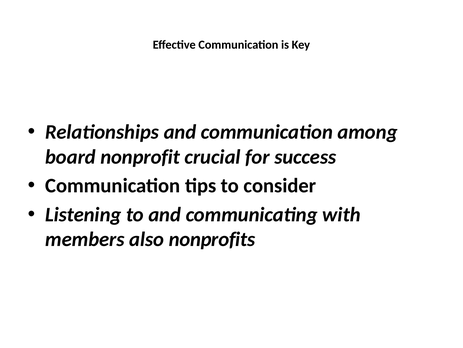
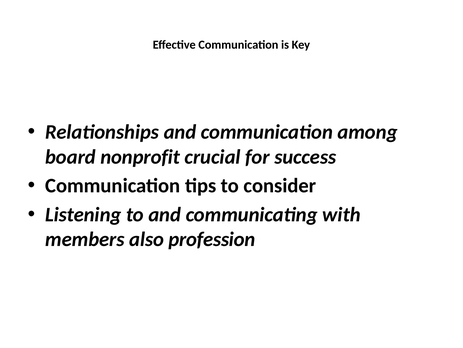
nonprofits: nonprofits -> profession (212, 239)
